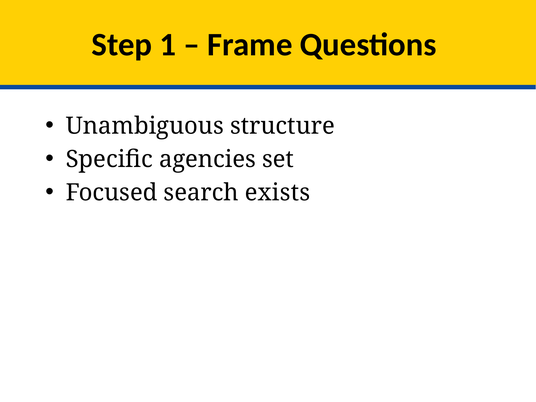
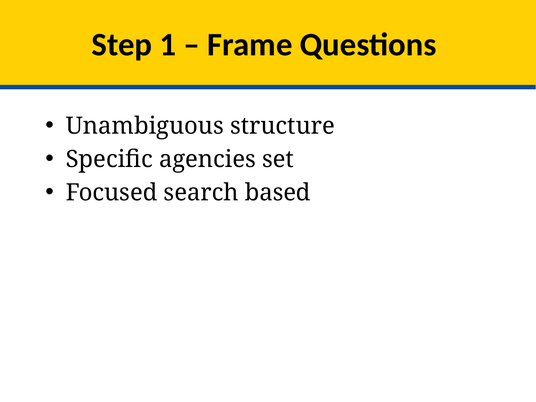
exists: exists -> based (278, 193)
